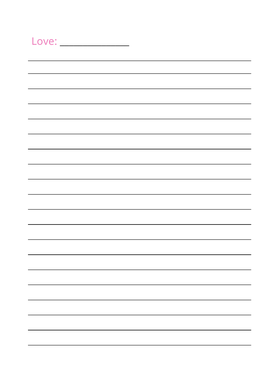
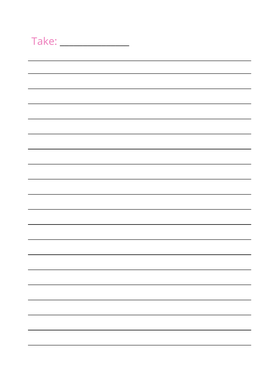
Love: Love -> Take (44, 42)
